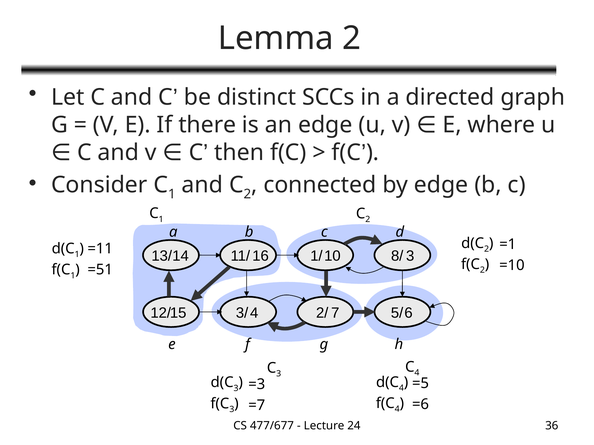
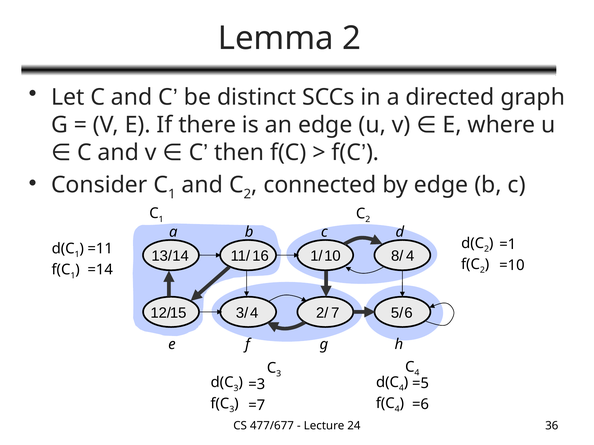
13/ 3: 3 -> 4 (410, 256)
=51: =51 -> =14 (100, 270)
